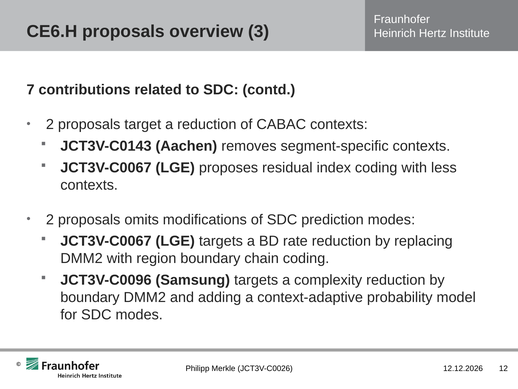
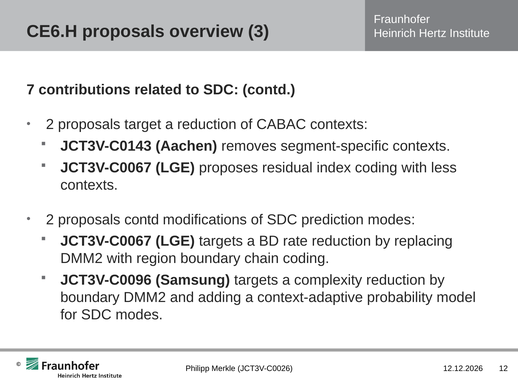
proposals omits: omits -> contd (142, 219)
